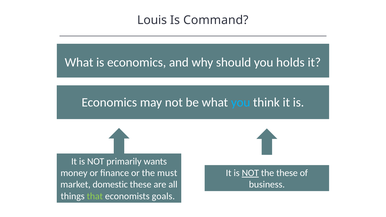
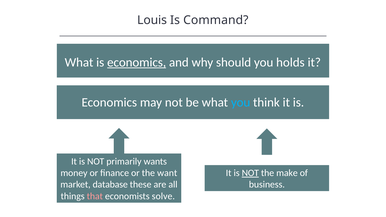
economics underline: none -> present (137, 62)
must: must -> want (167, 173)
the these: these -> make (287, 173)
domestic: domestic -> database (110, 185)
that colour: light green -> pink (95, 196)
goals: goals -> solve (163, 196)
